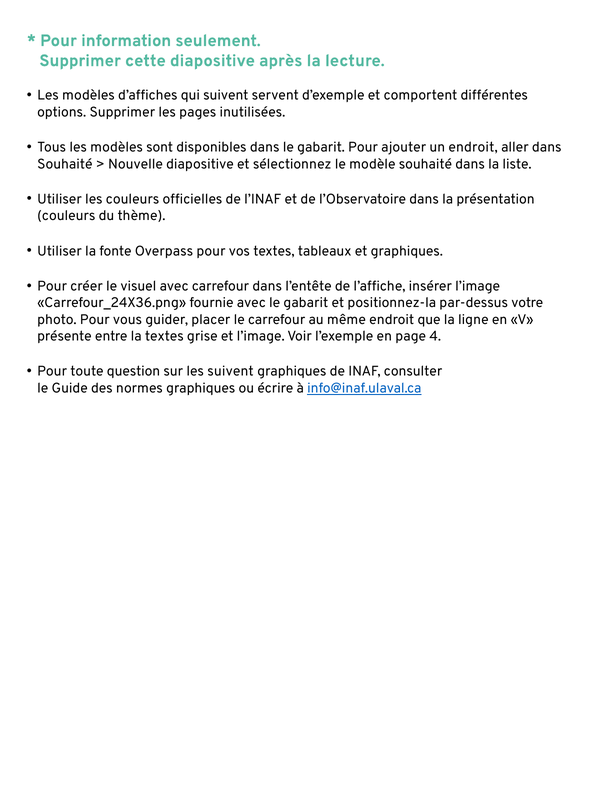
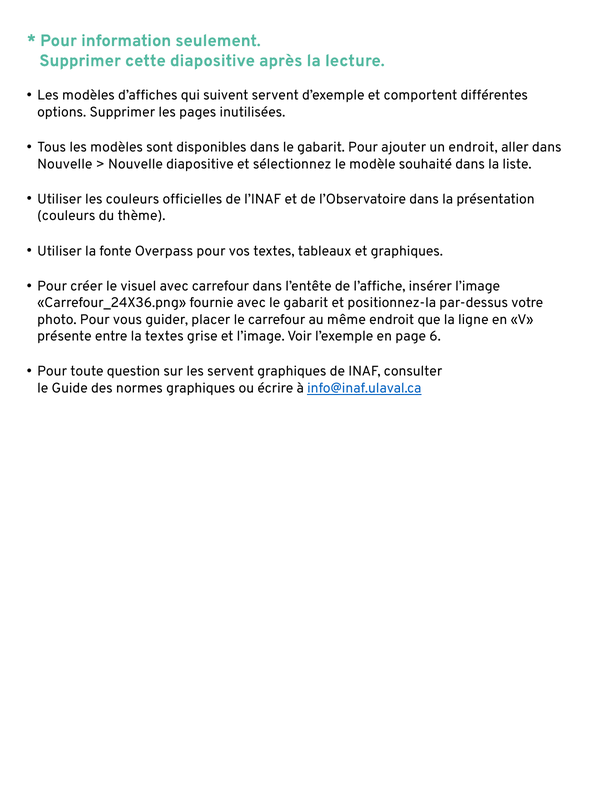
Souhaité: Souhaité -> Nouvelle (65, 164)
4: 4 -> 6 (435, 336)
les suivent: suivent -> servent (231, 372)
